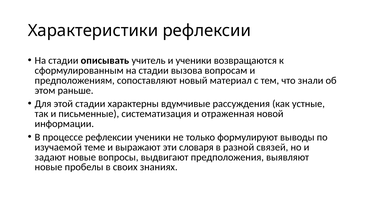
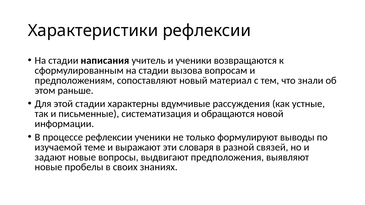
описывать: описывать -> написания (105, 61)
отраженная: отраженная -> обращаются (228, 114)
